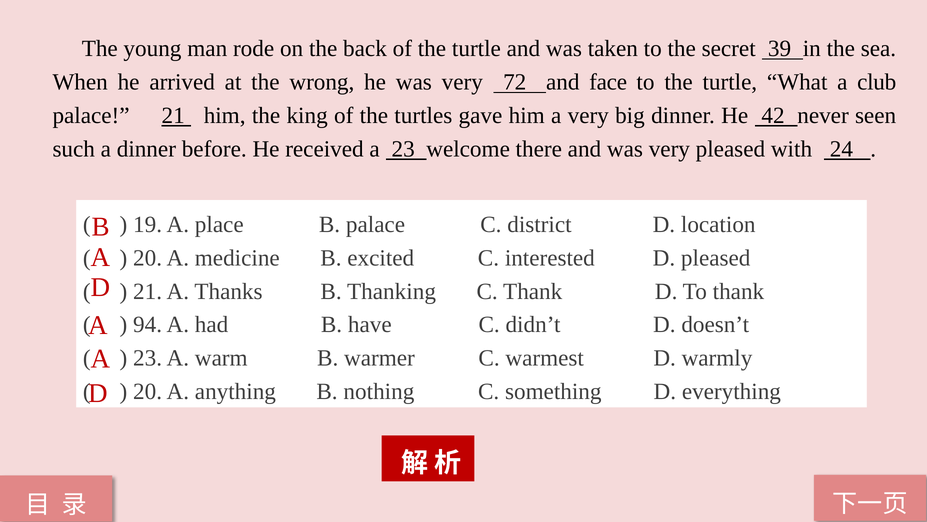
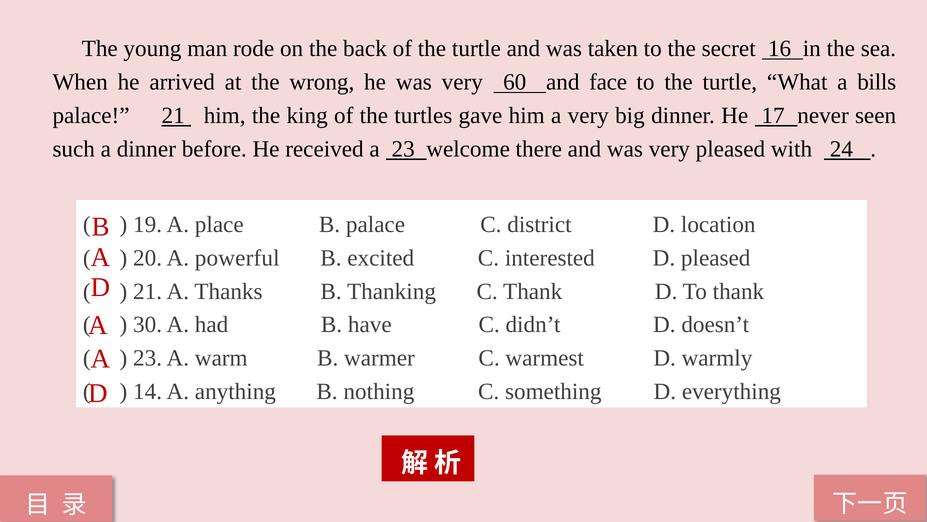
39: 39 -> 16 (780, 49)
72: 72 -> 60 (515, 82)
club: club -> bills (877, 82)
42: 42 -> 17 (773, 115)
medicine: medicine -> powerful (237, 258)
94: 94 -> 30 (148, 324)
20: 20 -> 14 (148, 391)
